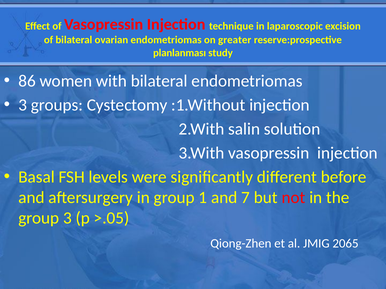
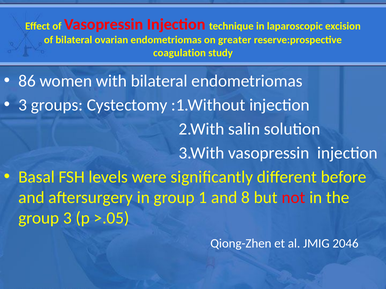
planlanması: planlanması -> coagulation (179, 53)
7: 7 -> 8 (246, 198)
2065: 2065 -> 2046 (345, 244)
